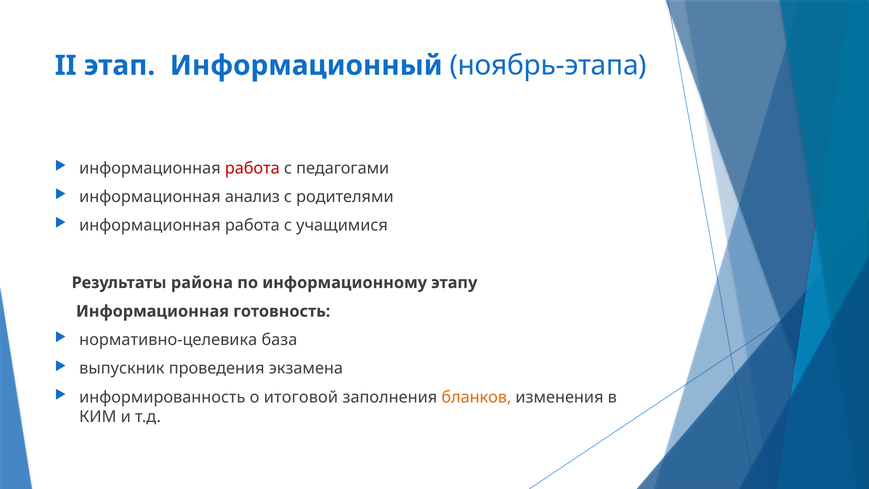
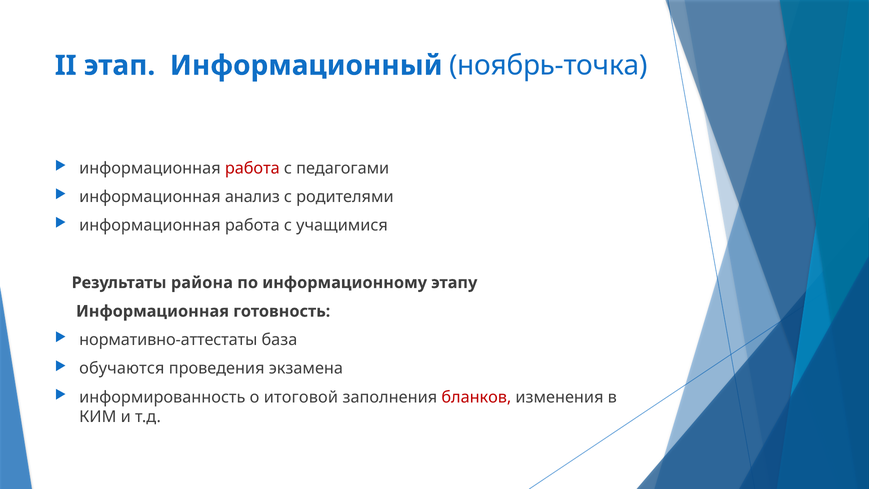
ноябрь-этапа: ноябрь-этапа -> ноябрь-точка (548, 66)
нормативно-целевика: нормативно-целевика -> нормативно-аттестаты (168, 340)
выпускник: выпускник -> обучаются (122, 368)
бланков colour: orange -> red (476, 397)
